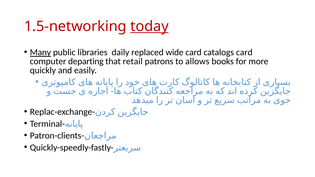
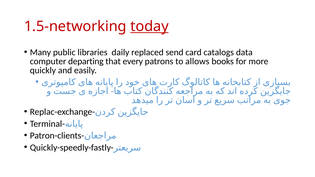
Many underline: present -> none (40, 52)
wide: wide -> send (175, 52)
catalogs card: card -> data (244, 52)
retail: retail -> every (133, 61)
